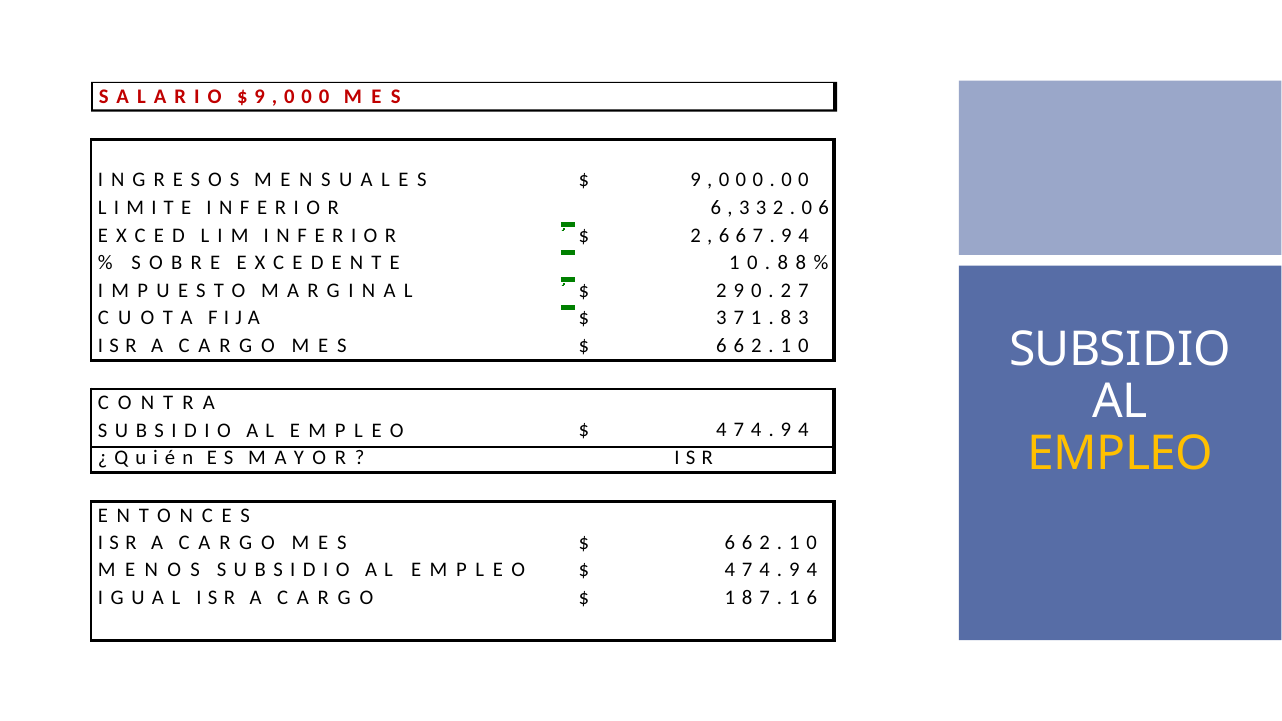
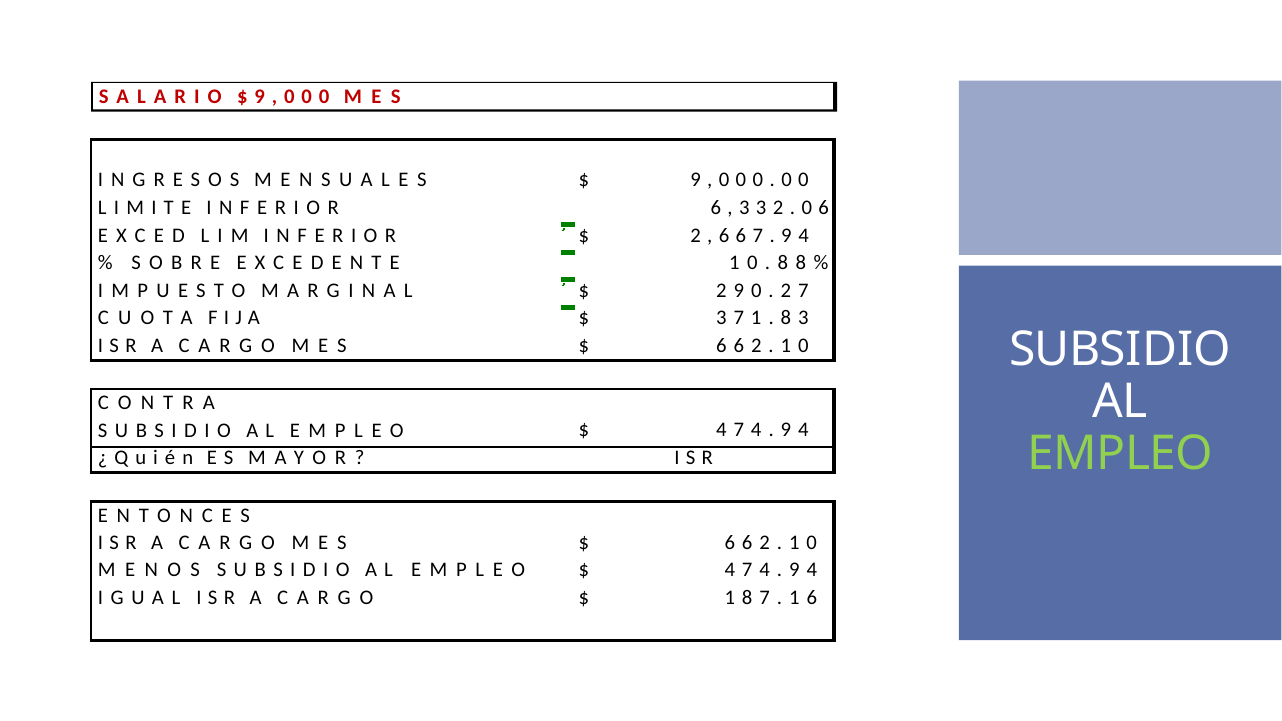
EMPLEO colour: yellow -> light green (1120, 454)
